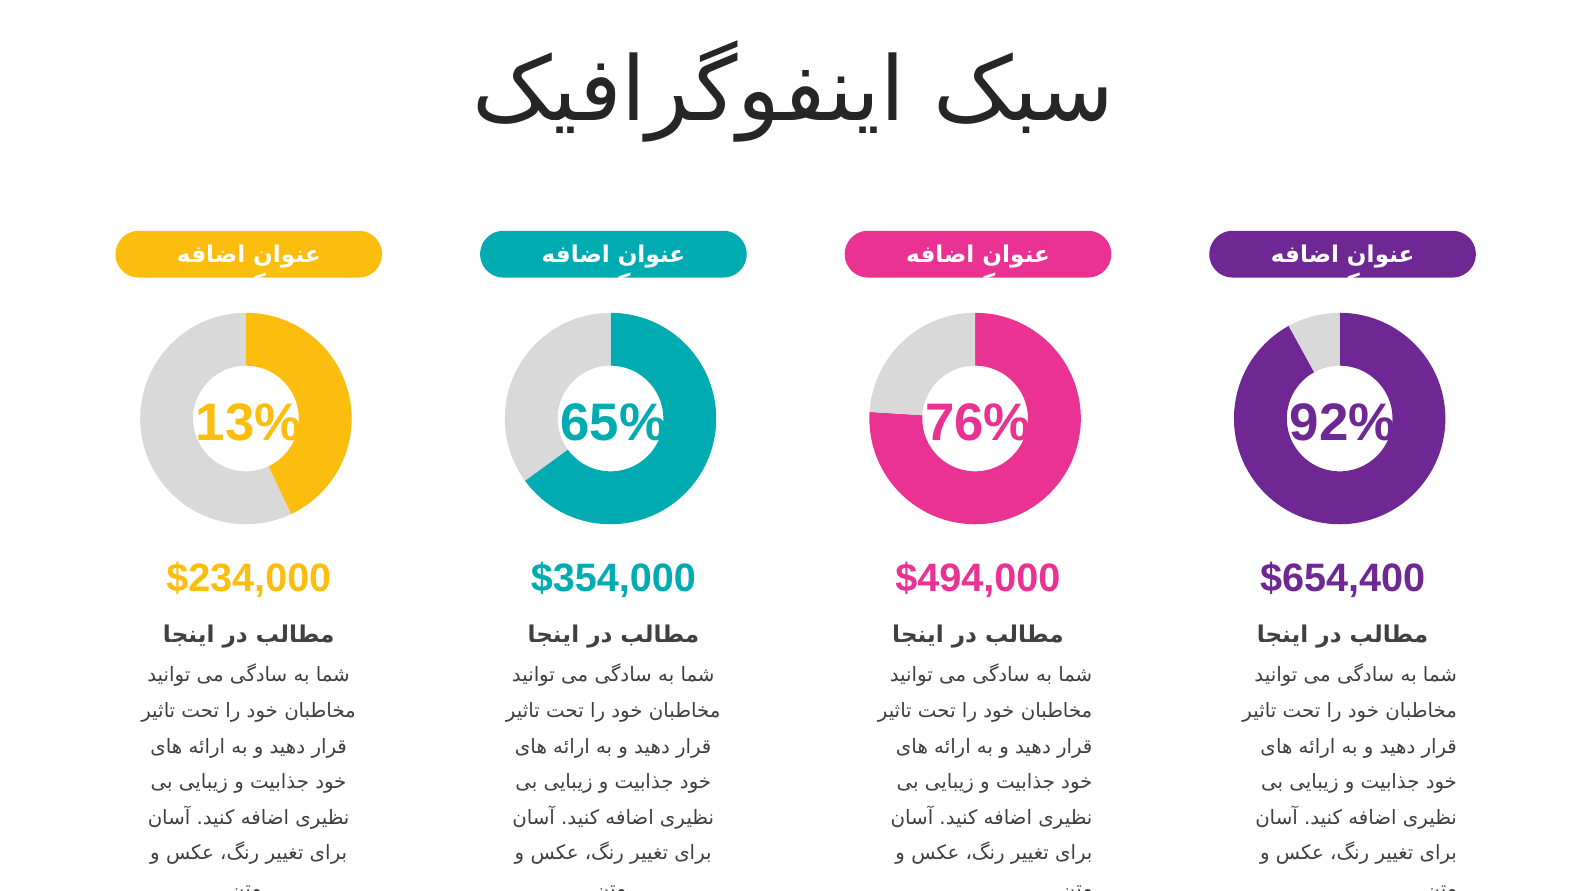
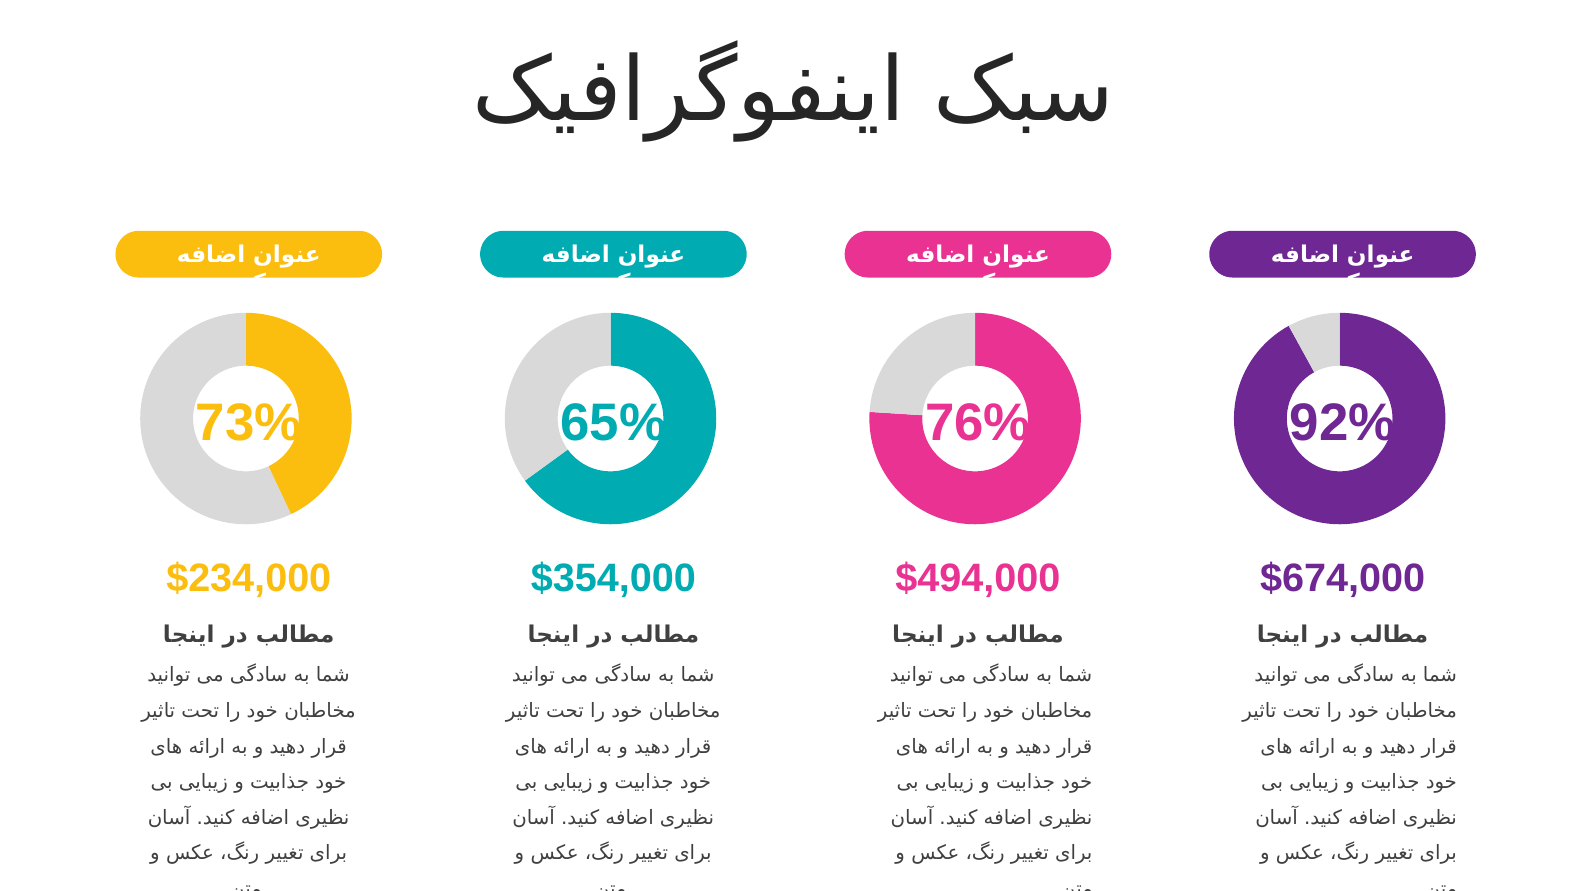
13%: 13% -> 73% (249, 423)
$654,400: $654,400 -> $674,000 (1343, 578)
